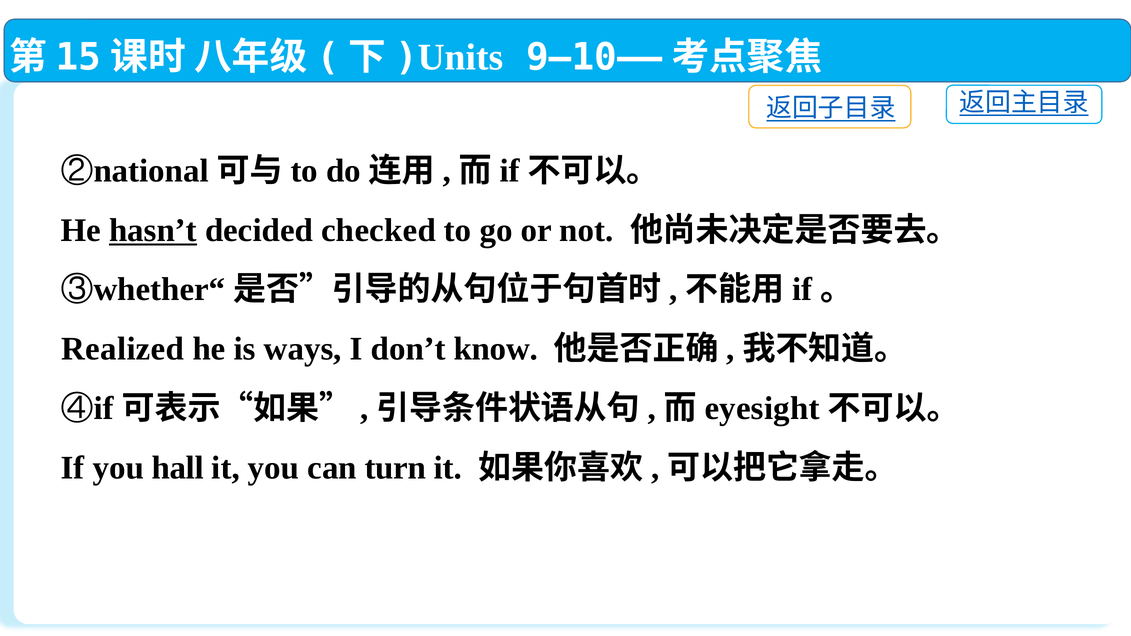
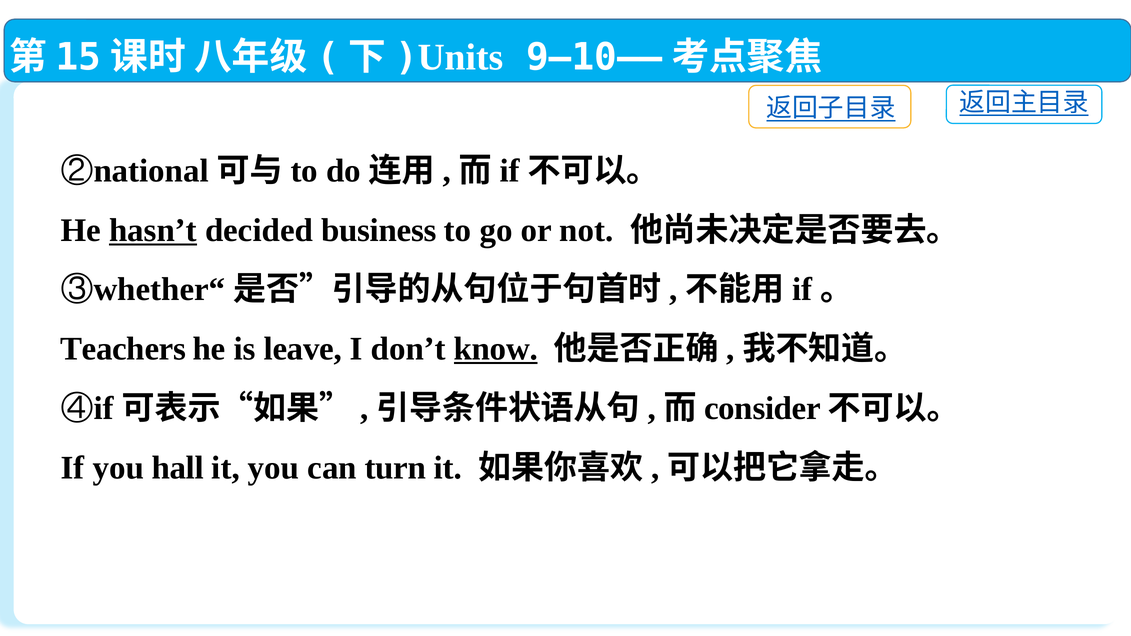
checked: checked -> business (379, 230)
Realized: Realized -> Teachers (123, 349)
ways: ways -> leave (303, 349)
know underline: none -> present (496, 349)
eyesight: eyesight -> consider (762, 408)
